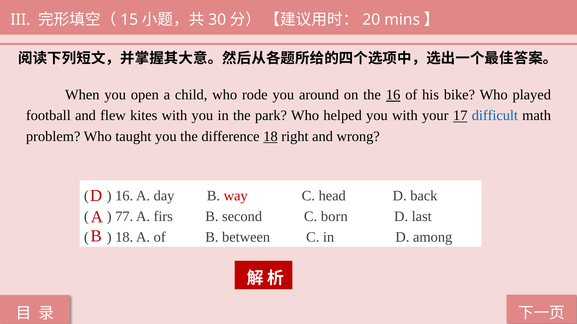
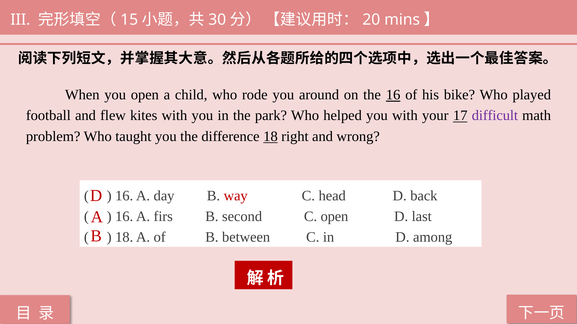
difficult colour: blue -> purple (495, 116)
77: 77 -> 16 (124, 217)
C born: born -> open (334, 217)
